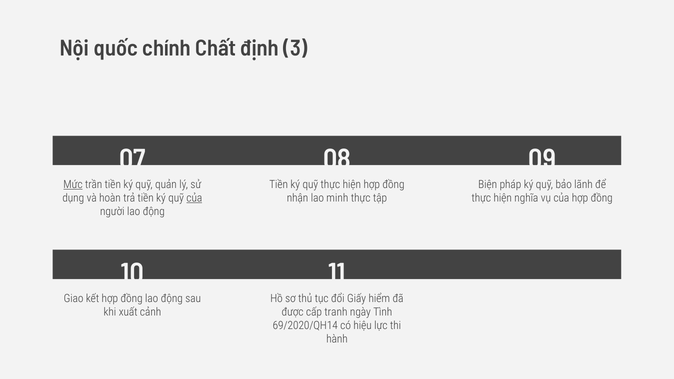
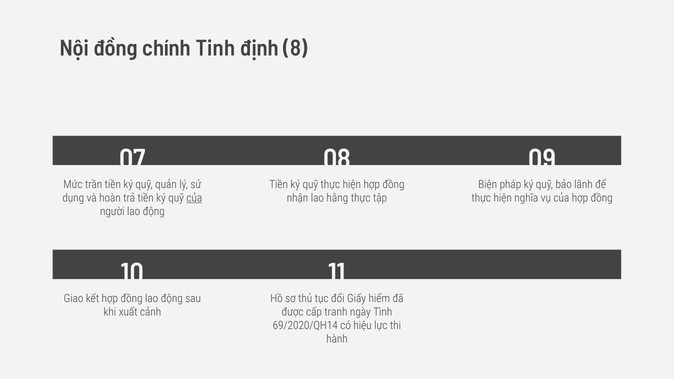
Nội quốc: quốc -> đồng (116, 48)
Chất: Chất -> Tinh (215, 48)
3: 3 -> 8 (295, 48)
Mức underline: present -> none (73, 185)
minh: minh -> hằng (337, 198)
